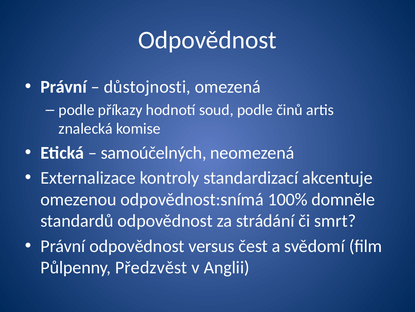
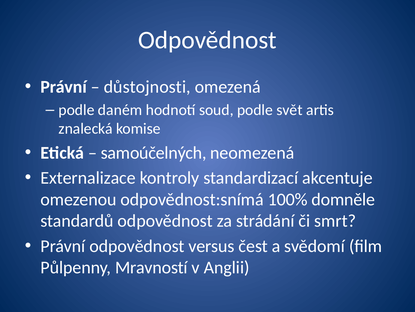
příkazy: příkazy -> daném (120, 110)
činů: činů -> svět (290, 110)
Předzvěst: Předzvěst -> Mravností (151, 267)
